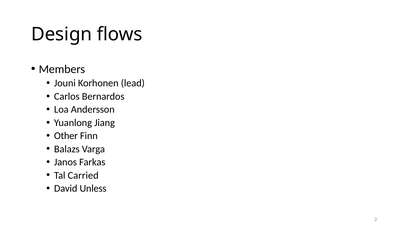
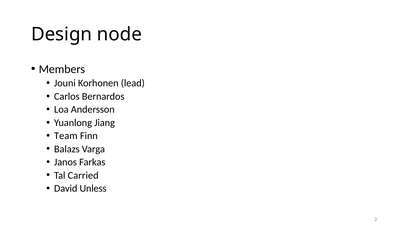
flows: flows -> node (120, 34)
Other: Other -> Team (66, 136)
